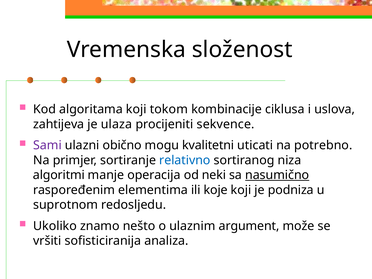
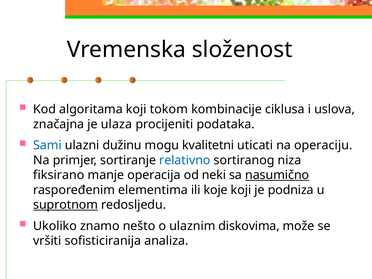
zahtijeva: zahtijeva -> značajna (59, 124)
sekvence: sekvence -> podataka (226, 124)
Sami colour: purple -> blue (47, 145)
obično: obično -> dužinu (122, 145)
potrebno: potrebno -> operaciju (323, 145)
algoritmi: algoritmi -> fiksirano (59, 175)
suprotnom underline: none -> present (66, 205)
argument: argument -> diskovima (249, 226)
